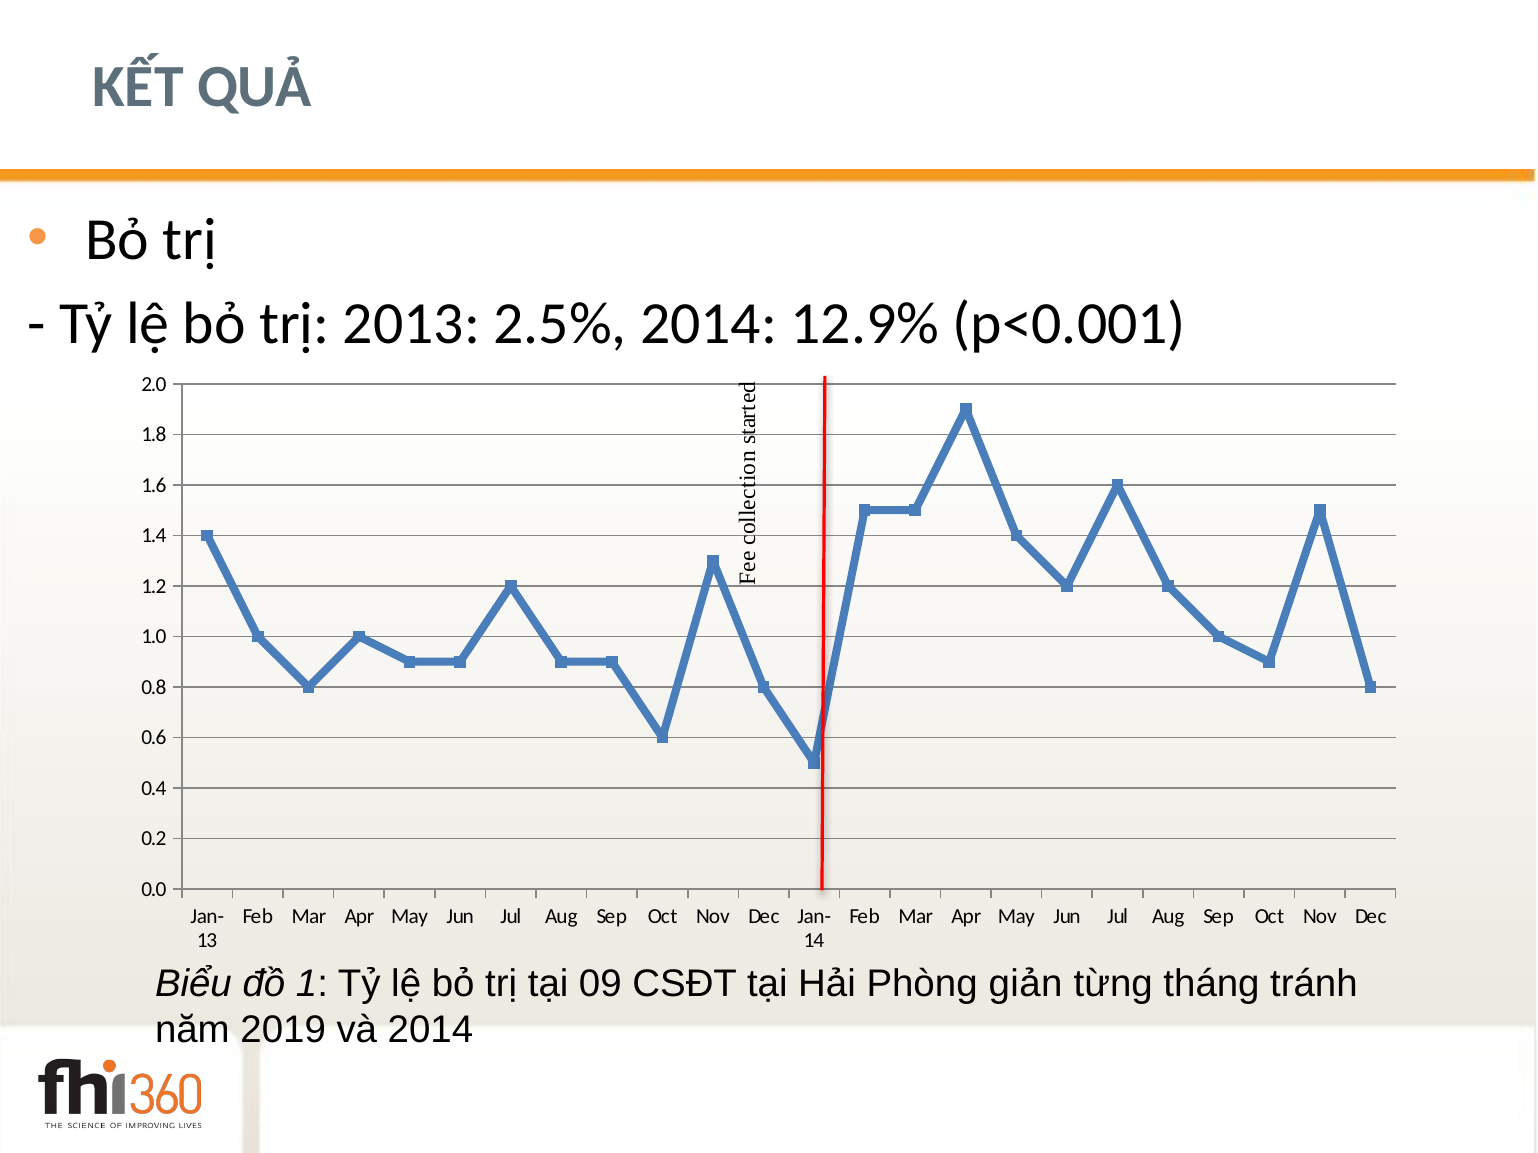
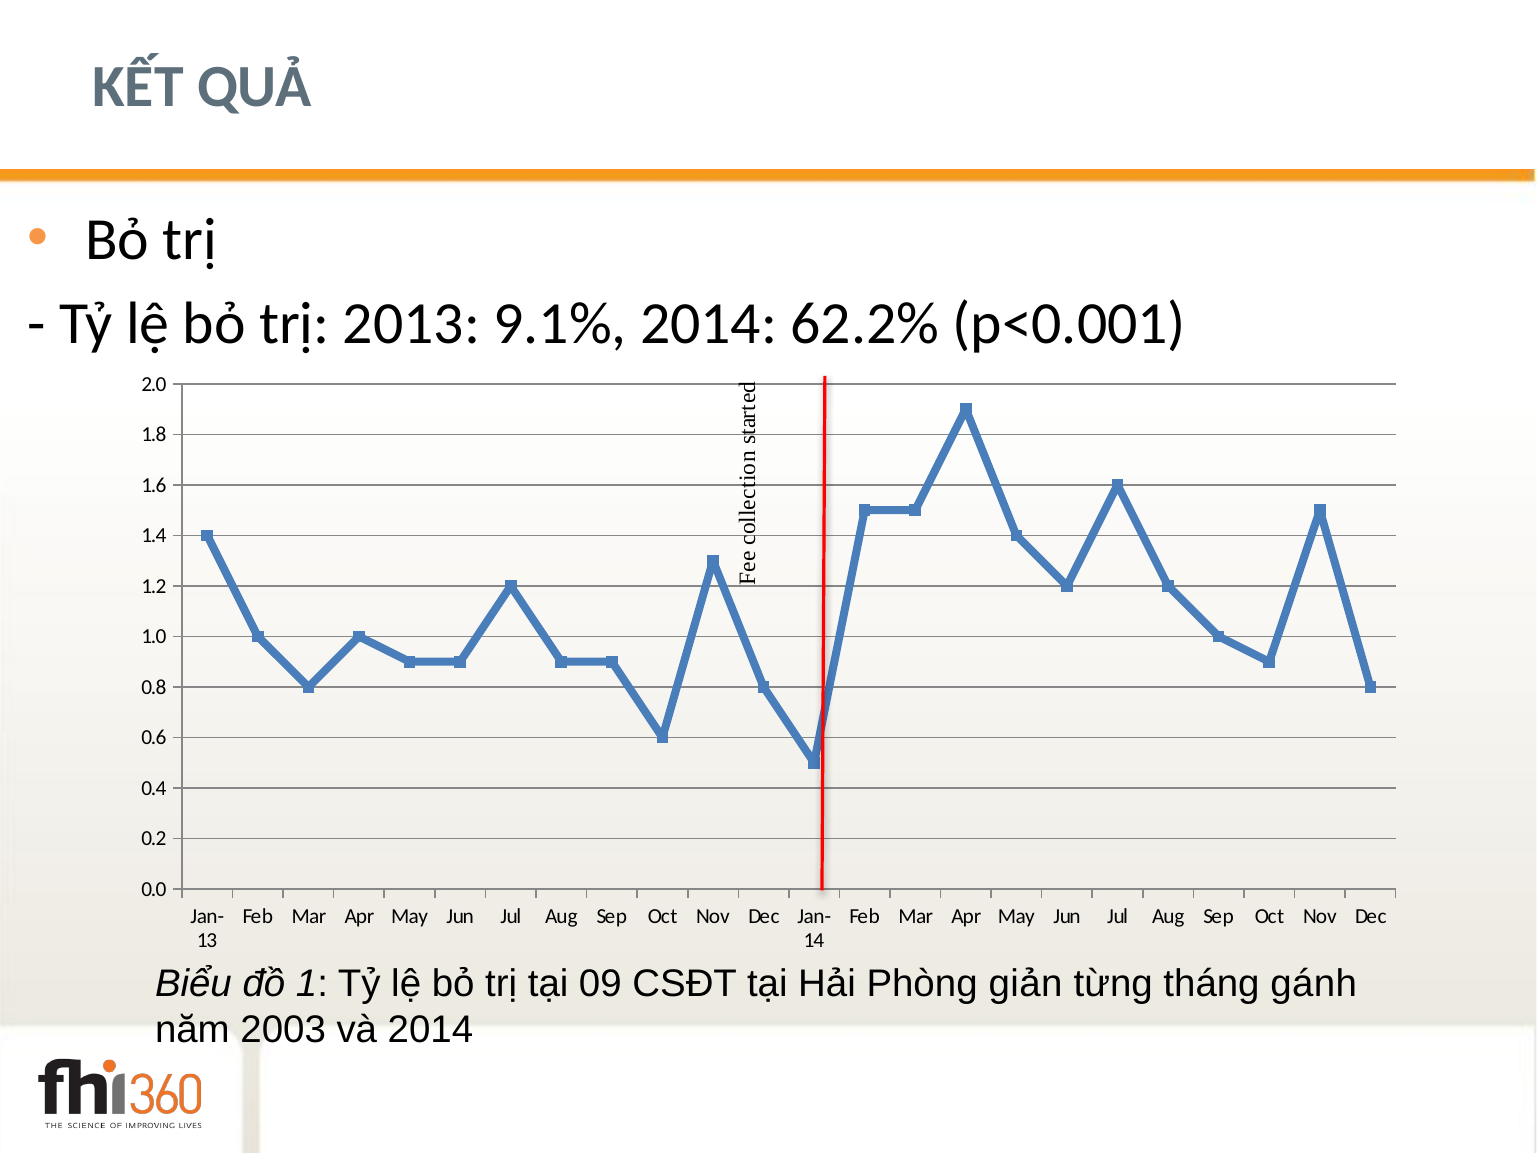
2.5%: 2.5% -> 9.1% (560, 324)
12.9%: 12.9% -> 62.2% (865, 324)
tránh: tránh -> gánh (1314, 984)
2019: 2019 -> 2003 (283, 1030)
